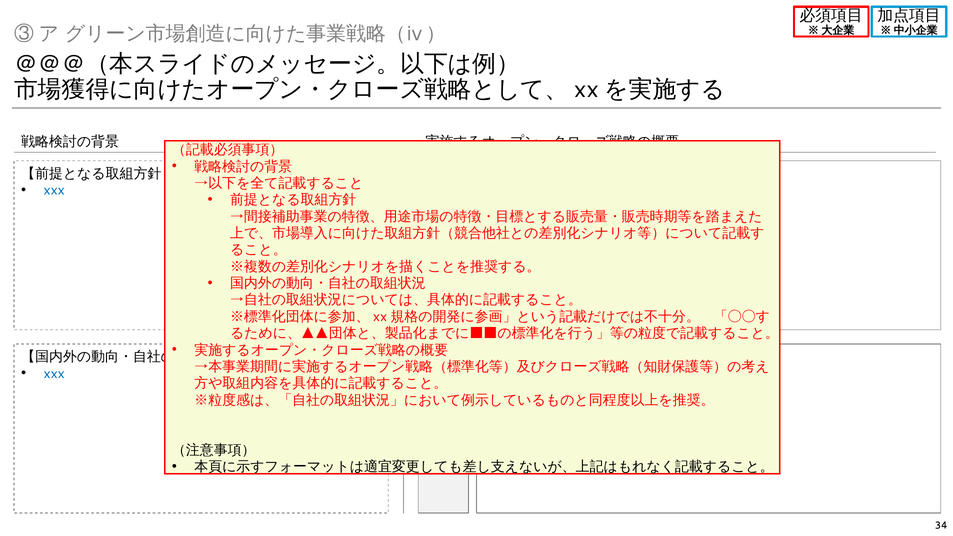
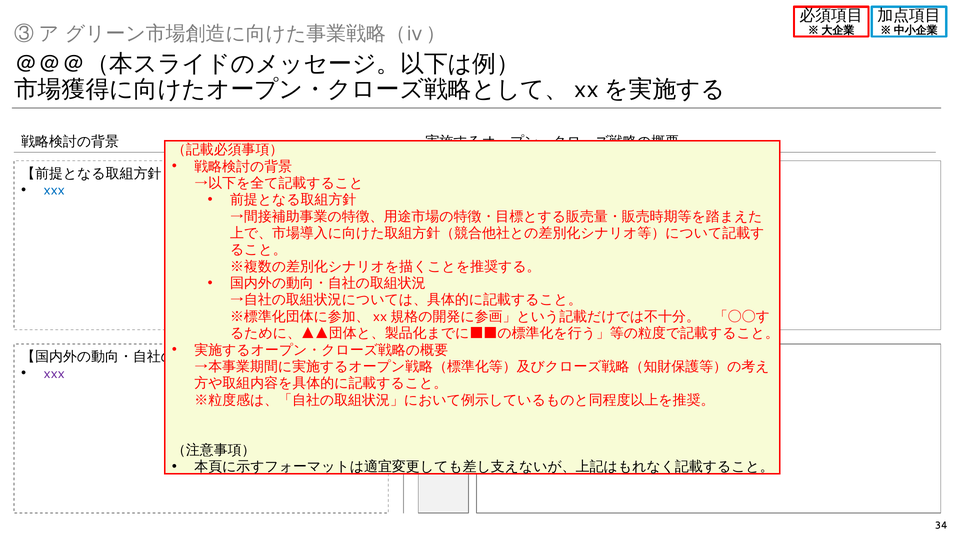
xxx colour: blue -> purple (54, 374)
